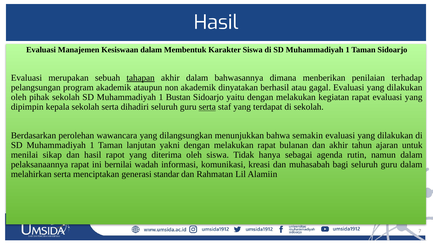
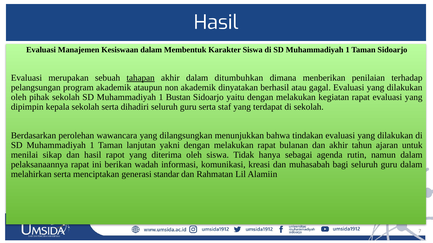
bahwasannya: bahwasannya -> ditumbuhkan (239, 78)
serta underline: present -> none (207, 107)
semakin: semakin -> tindakan (308, 136)
bernilai: bernilai -> berikan (118, 165)
